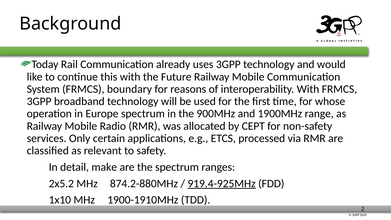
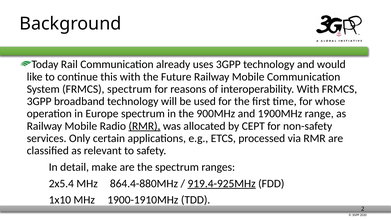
FRMCS boundary: boundary -> spectrum (129, 89)
RMR underline: none -> present (144, 126)
2x5.2: 2x5.2 -> 2x5.4 (61, 183)
874.2-880MHz: 874.2-880MHz -> 864.4-880MHz (144, 183)
